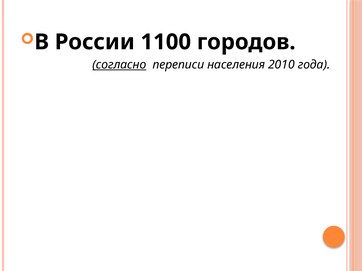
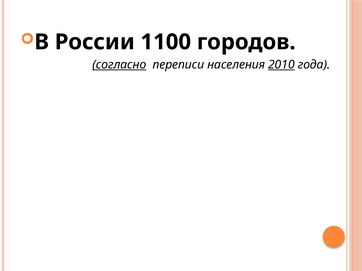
2010 underline: none -> present (281, 65)
